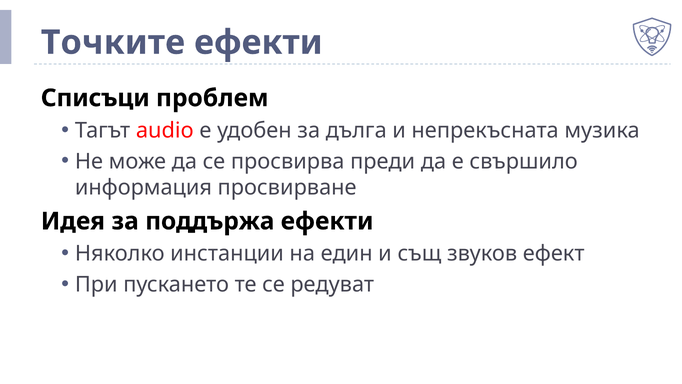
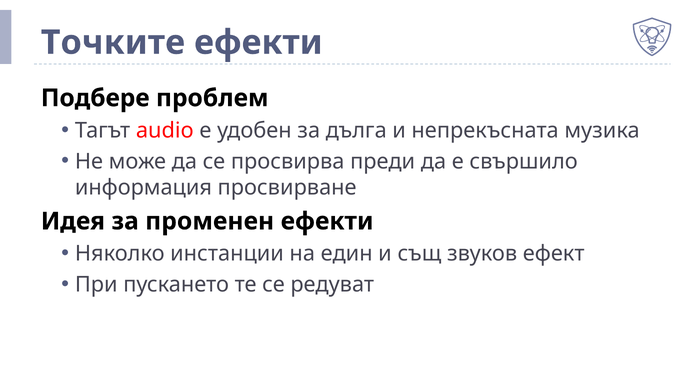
Списъци: Списъци -> Подбере (95, 98)
поддържа: поддържа -> променен (210, 221)
